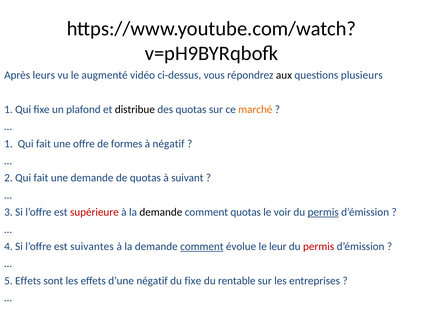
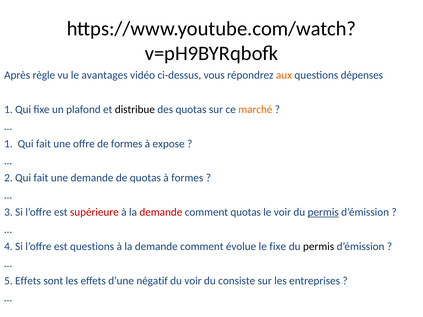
leurs: leurs -> règle (44, 75)
augmenté: augmenté -> avantages (105, 75)
aux colour: black -> orange (284, 75)
plusieurs: plusieurs -> dépenses (362, 75)
à négatif: négatif -> expose (169, 144)
à suivant: suivant -> formes (187, 178)
demande colour: black -> red (161, 212)
est suivantes: suivantes -> questions (92, 247)
comment underline: present -> none (202, 247)
le leur: leur -> fixe (278, 247)
permis colour: red -> black (319, 247)
du fixe: fixe -> voir (193, 281)
rentable: rentable -> consiste (237, 281)
